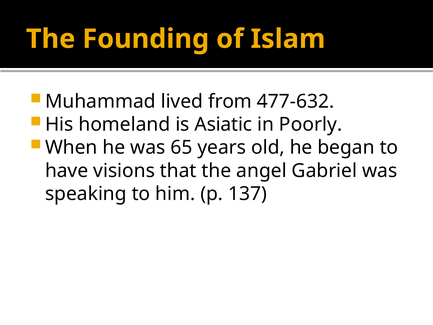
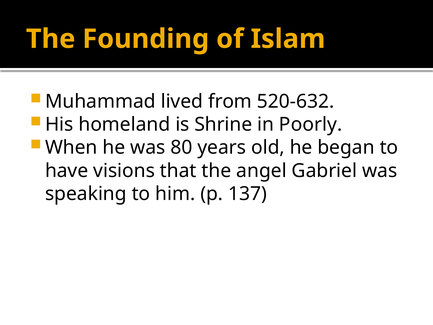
477-632: 477-632 -> 520-632 (296, 101)
Asiatic: Asiatic -> Shrine (223, 124)
65: 65 -> 80 (181, 147)
